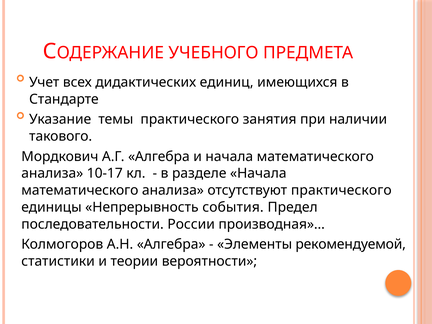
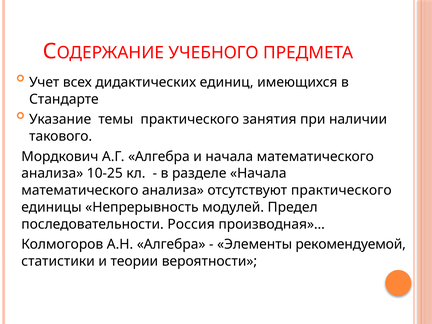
10-17: 10-17 -> 10-25 (105, 173)
события: события -> модулей (233, 207)
России: России -> Россия (191, 224)
